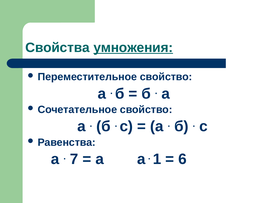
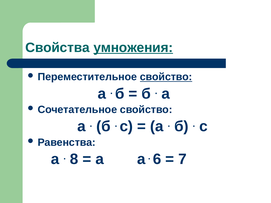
свойство underline: none -> present (166, 77)
7: 7 -> 8 (74, 159)
1: 1 -> 6 (157, 159)
6: 6 -> 7 (182, 159)
